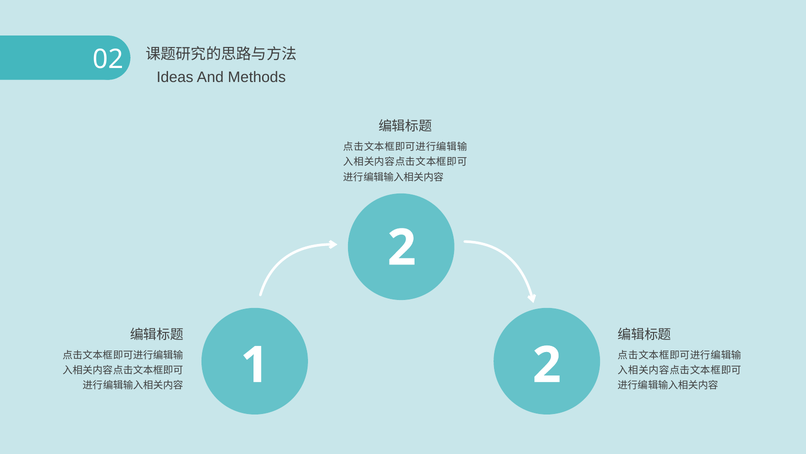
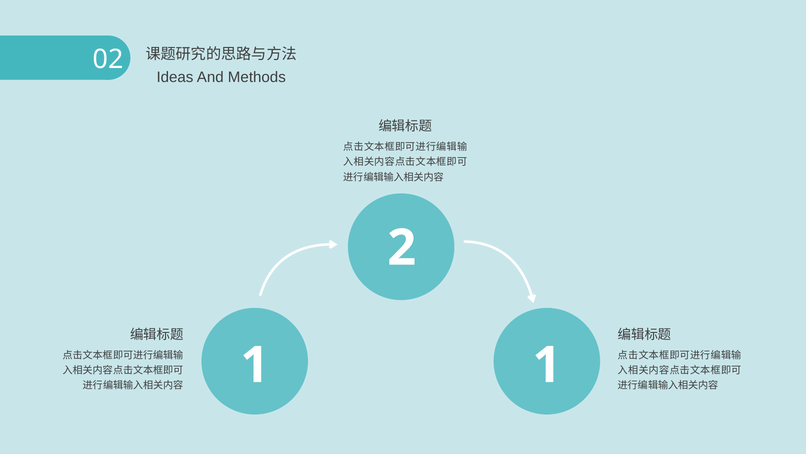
1 2: 2 -> 1 (547, 365)
